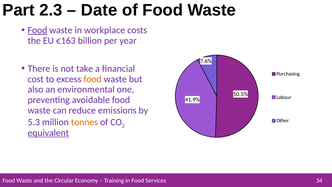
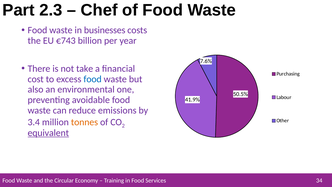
Date: Date -> Chef (99, 10)
Food underline: present -> none (37, 30)
workplace: workplace -> businesses (105, 30)
€163: €163 -> €743 (66, 41)
food colour: orange -> blue (93, 79)
5.3: 5.3 -> 3.4 (34, 122)
